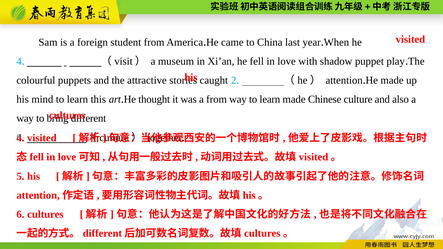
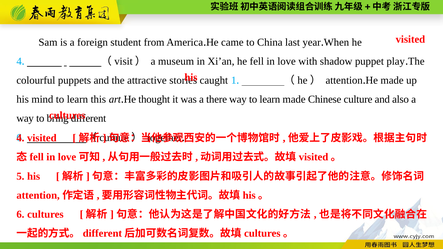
2: 2 -> 1 (234, 80)
a from: from -> there (217, 100)
